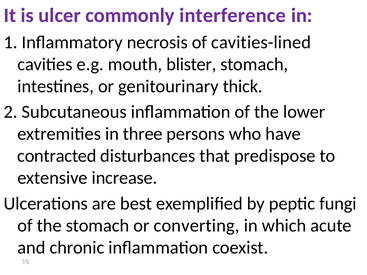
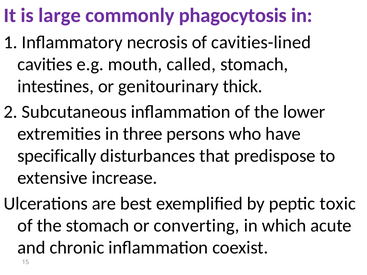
ulcer: ulcer -> large (60, 15)
interference: interference -> phagocytosis (233, 15)
blister: blister -> called (191, 64)
contracted: contracted -> specifically (57, 156)
fungi: fungi -> toxic (338, 204)
